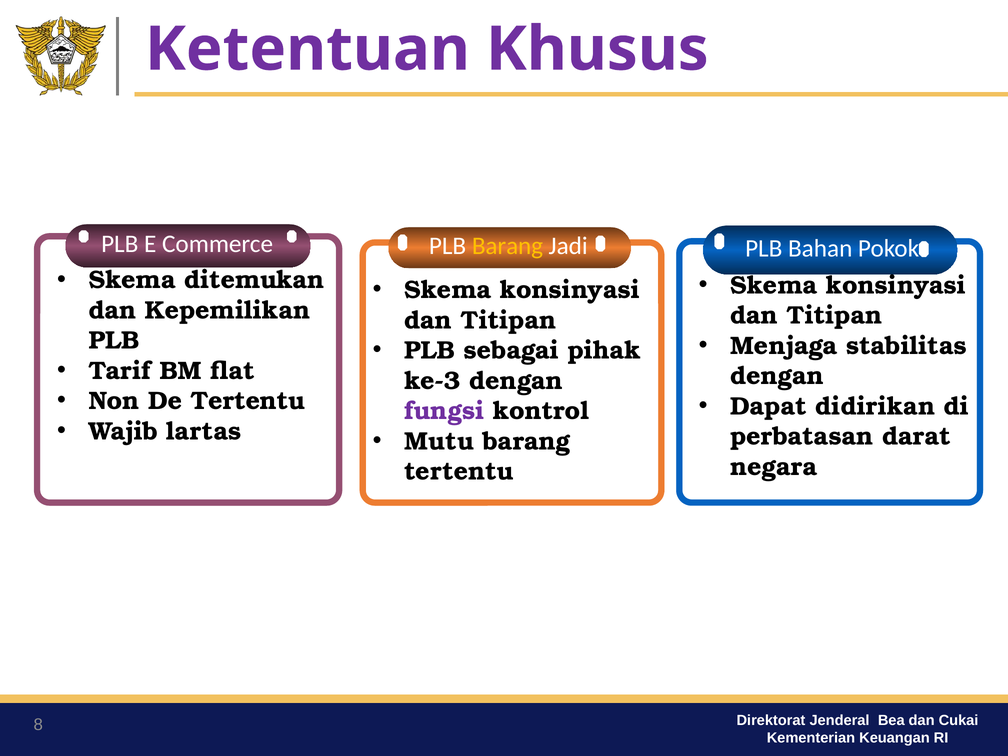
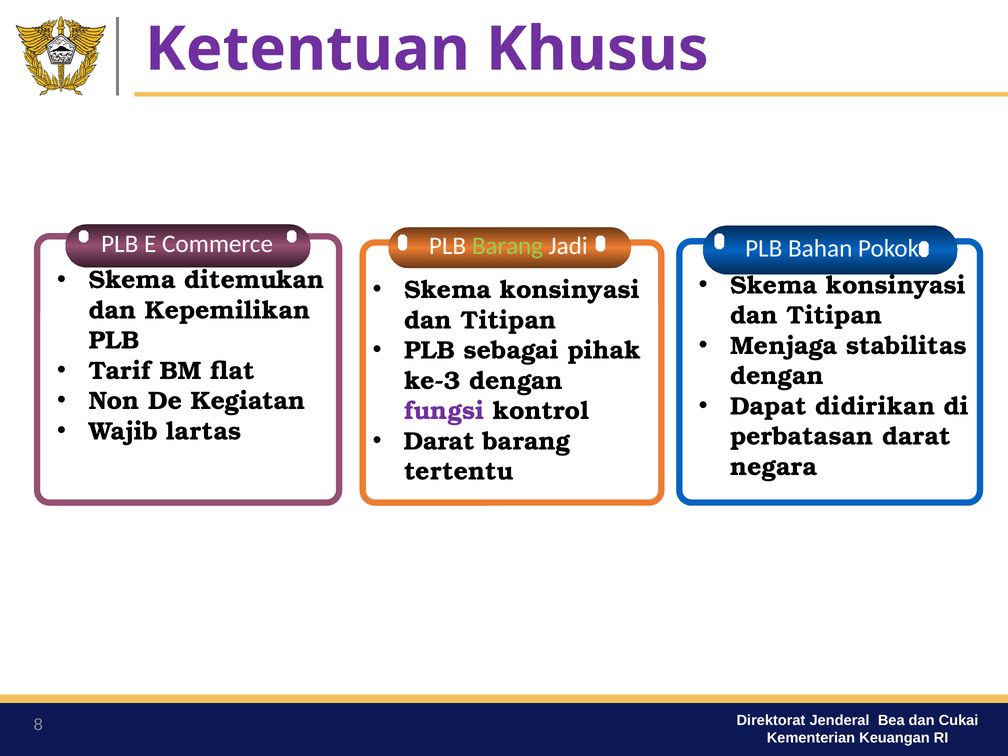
Barang colour: yellow -> light green (507, 246)
De Tertentu: Tertentu -> Kegiatan (248, 401)
Mutu: Mutu -> Darat (439, 441)
